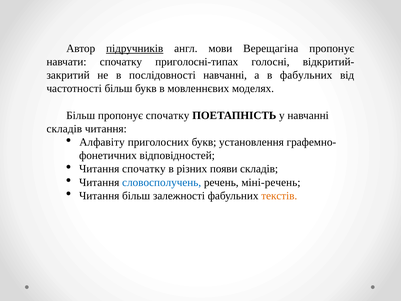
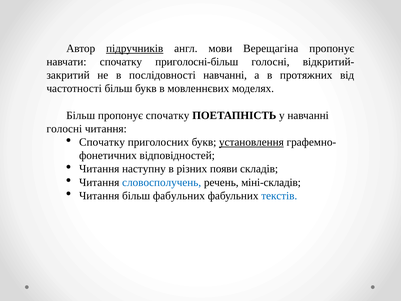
приголосні-типах: приголосні-типах -> приголосні-більш (197, 62)
в фабульних: фабульних -> протяжних (306, 75)
складів: складів -> голосні (64, 129)
Алфавіту: Алфавіту -> Спочатку (102, 142)
установлення underline: none -> present (251, 142)
Читання спочатку: спочатку -> наступну (144, 169)
міні-речень: міні-речень -> міні-складів (271, 182)
більш залежності: залежності -> фабульних (179, 196)
текстів colour: orange -> blue (279, 196)
